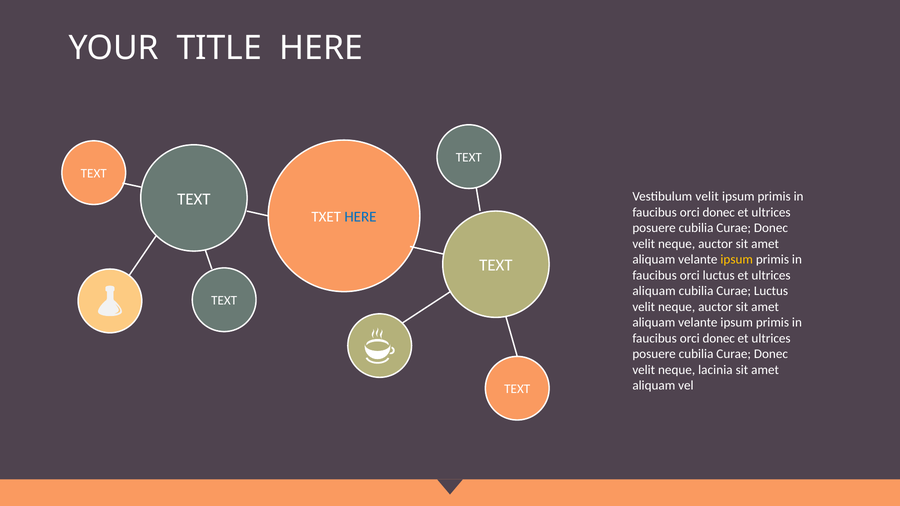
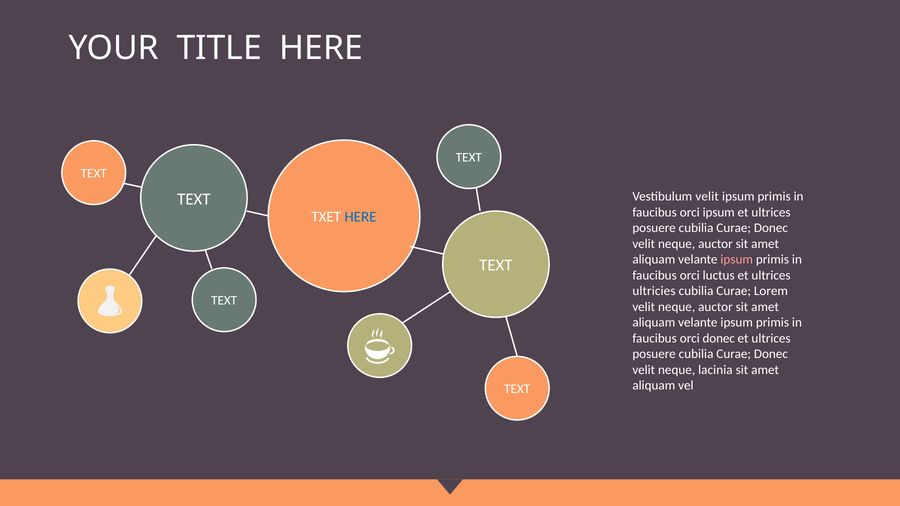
donec: donec -> ipsum (719, 212)
ipsum colour: yellow -> pink (737, 260)
aliquam: aliquam -> ultricies (654, 291)
Curae Luctus: Luctus -> Lorem (771, 291)
